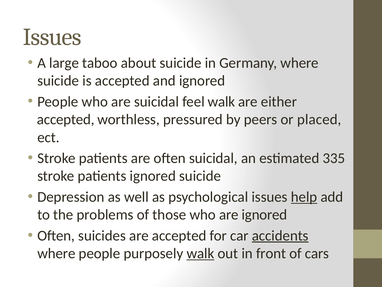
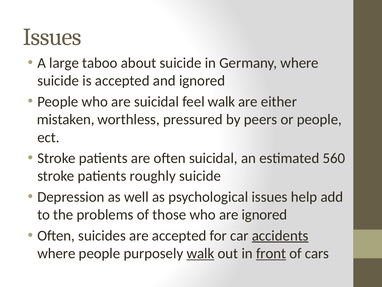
accepted: accepted -> mistaken (66, 119)
or placed: placed -> people (319, 119)
335: 335 -> 560 (334, 158)
patients ignored: ignored -> roughly (153, 176)
help underline: present -> none (304, 197)
front underline: none -> present (271, 253)
